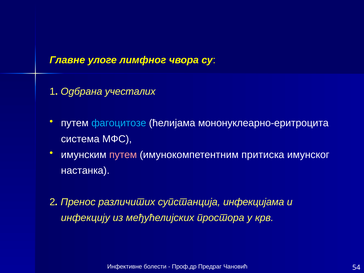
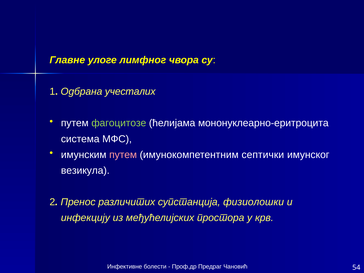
фагоцитозе colour: light blue -> light green (119, 123)
притиска: притиска -> септички (263, 155)
настанка: настанка -> везикула (85, 170)
инфекцијама: инфекцијама -> физиолошки (254, 202)
